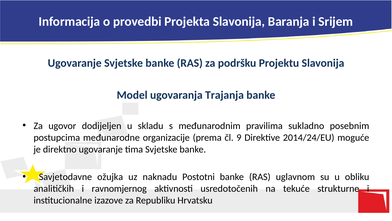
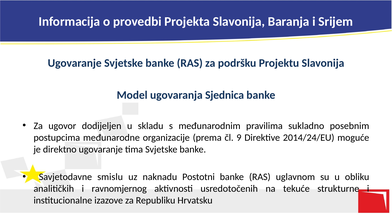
Trajanja: Trajanja -> Sjednica (225, 95)
ožujka: ožujka -> smislu (110, 176)
